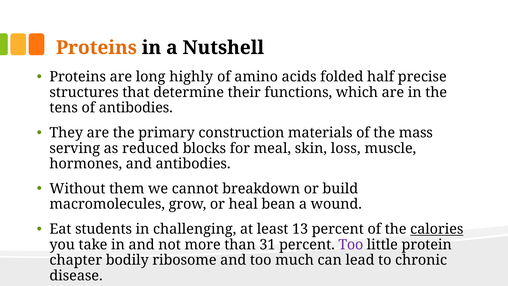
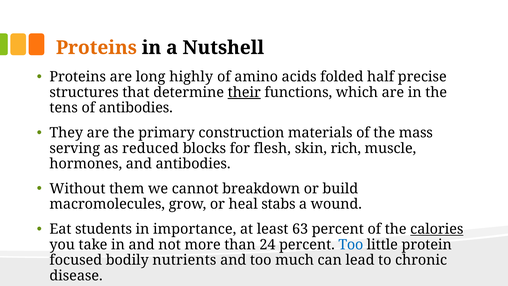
their underline: none -> present (244, 92)
meal: meal -> flesh (272, 148)
loss: loss -> rich (346, 148)
bean: bean -> stabs (278, 204)
challenging: challenging -> importance (195, 229)
13: 13 -> 63 (300, 229)
31: 31 -> 24 (267, 245)
Too colour: purple -> blue (351, 245)
chapter: chapter -> focused (76, 260)
ribosome: ribosome -> nutrients (184, 260)
